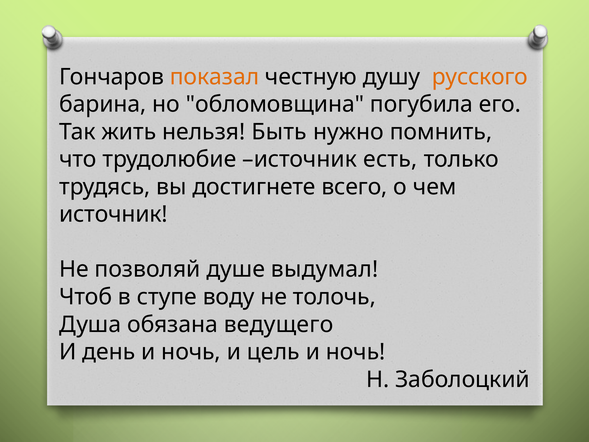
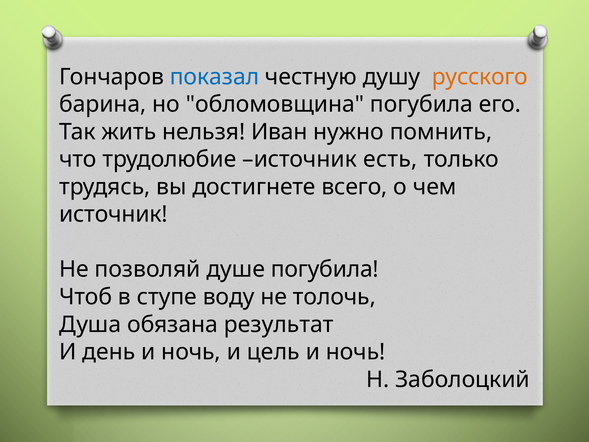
показал colour: orange -> blue (215, 77)
Быть: Быть -> Иван (279, 132)
душе выдумал: выдумал -> погубила (325, 269)
ведущего: ведущего -> результат (279, 324)
